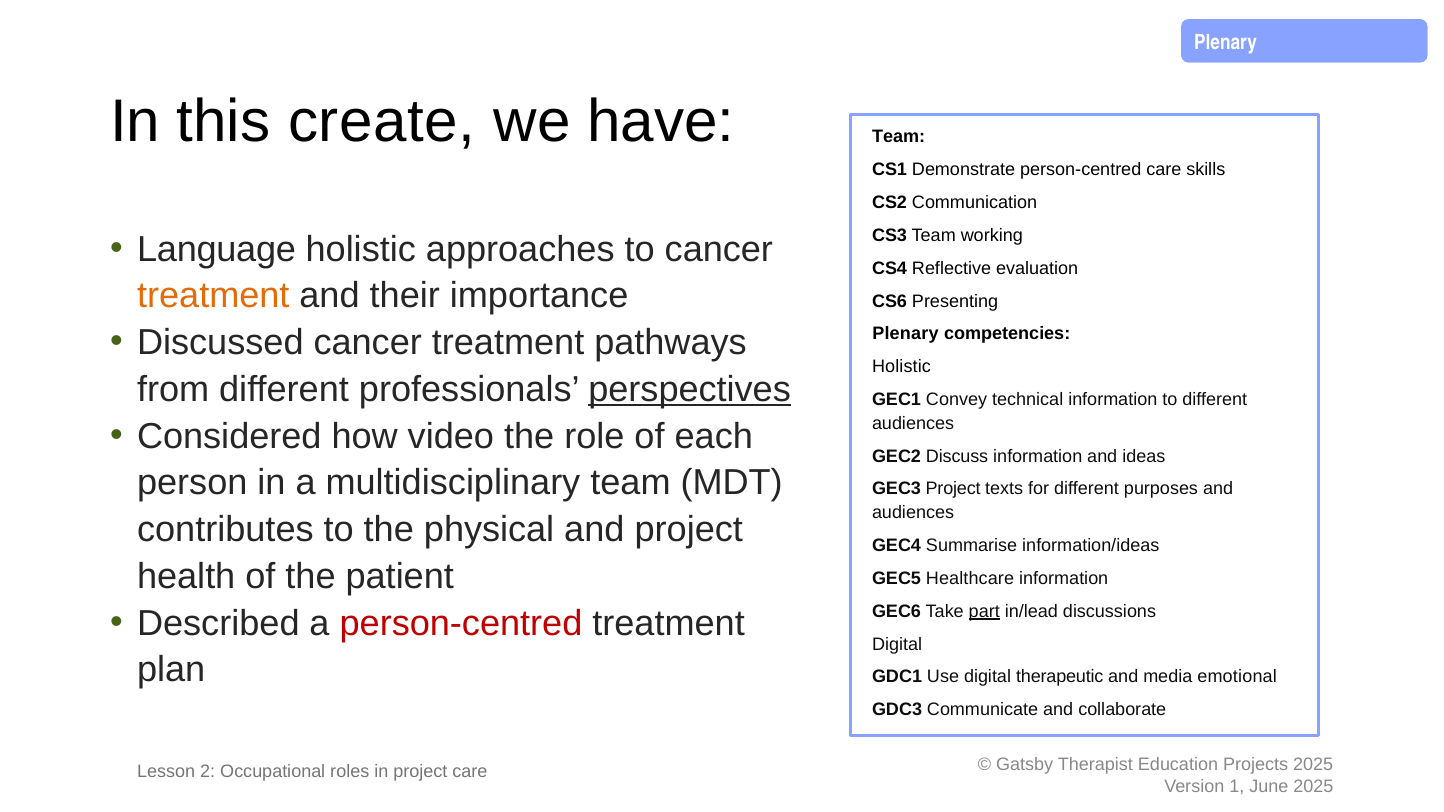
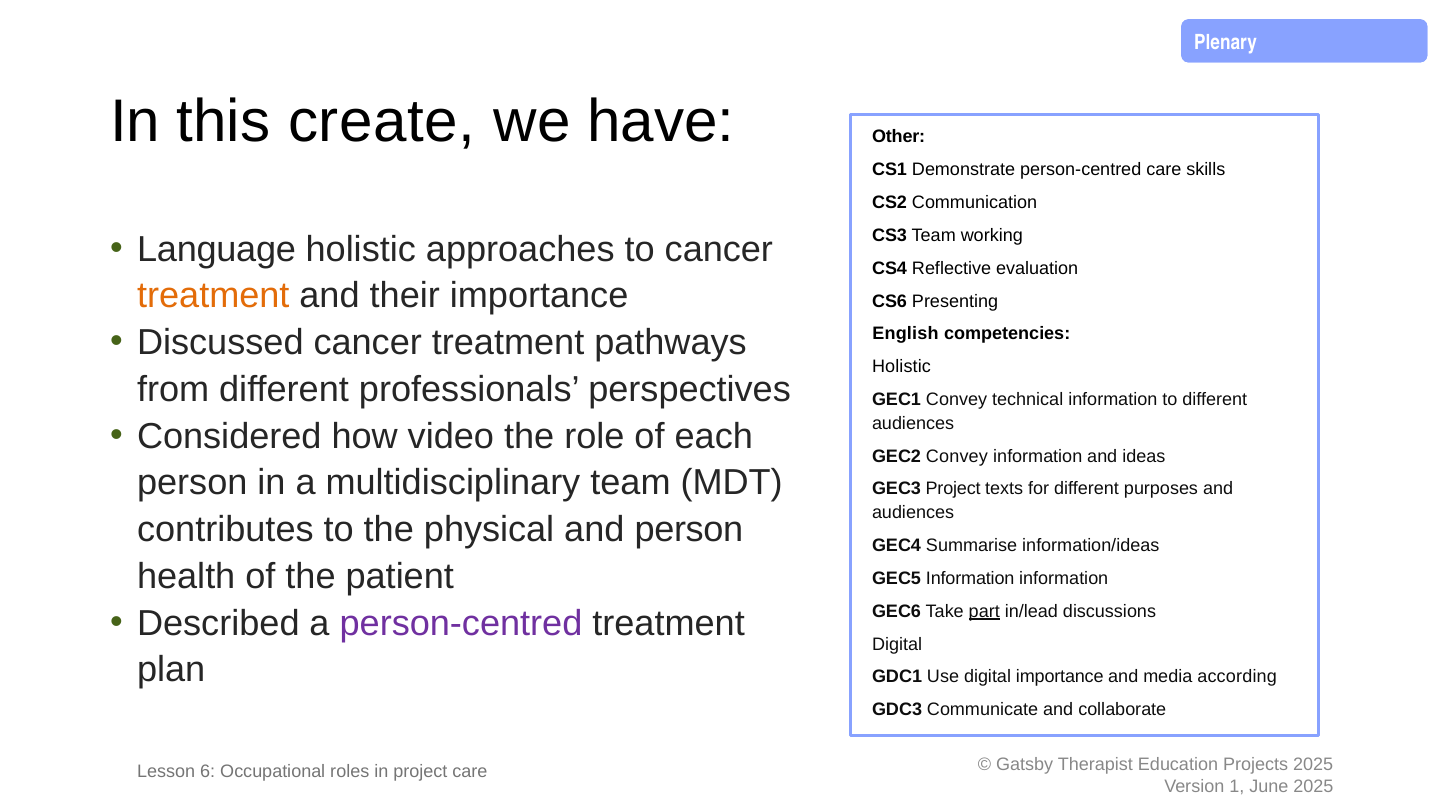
Team: Team -> Other (899, 137)
Plenary: Plenary -> English (905, 334)
perspectives underline: present -> none (690, 390)
GEC2 Discuss: Discuss -> Convey (957, 456)
and project: project -> person (689, 530)
GEC5 Healthcare: Healthcare -> Information (970, 579)
person-centred colour: red -> purple (461, 623)
digital therapeutic: therapeutic -> importance (1060, 677)
emotional: emotional -> according (1237, 677)
2: 2 -> 6 (208, 771)
